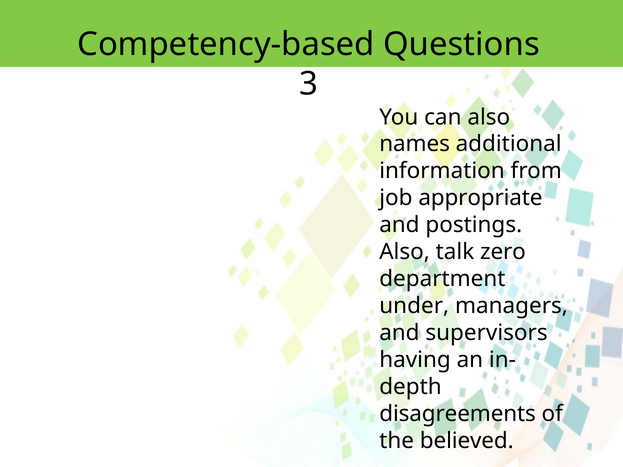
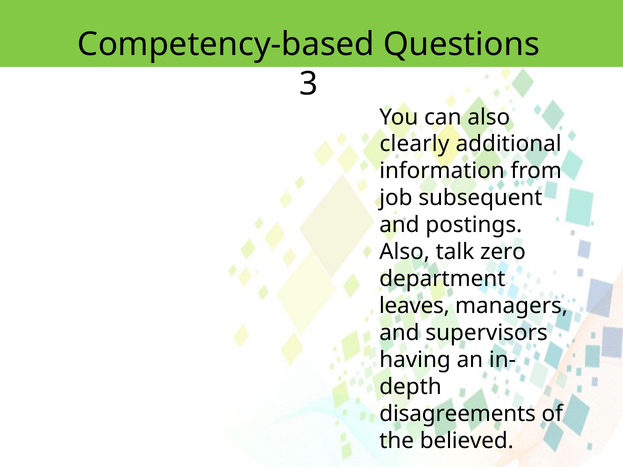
names: names -> clearly (414, 144)
appropriate: appropriate -> subsequent (480, 198)
under: under -> leaves (414, 306)
